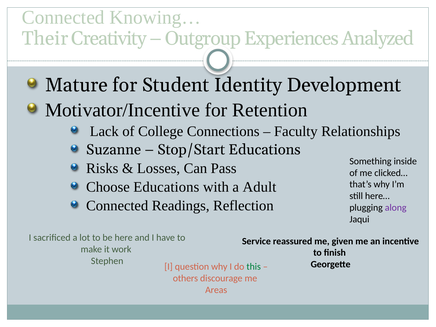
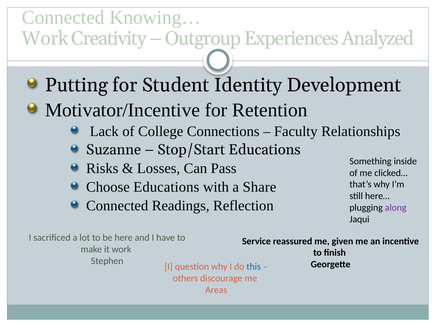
Their: Their -> Work (45, 39)
Mature: Mature -> Putting (77, 85)
Adult: Adult -> Share (259, 187)
this colour: green -> blue (254, 267)
